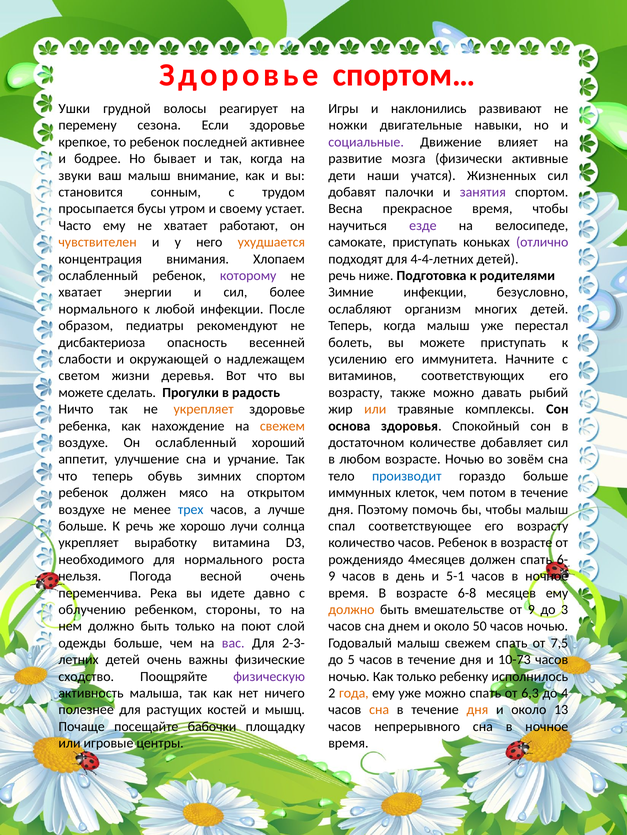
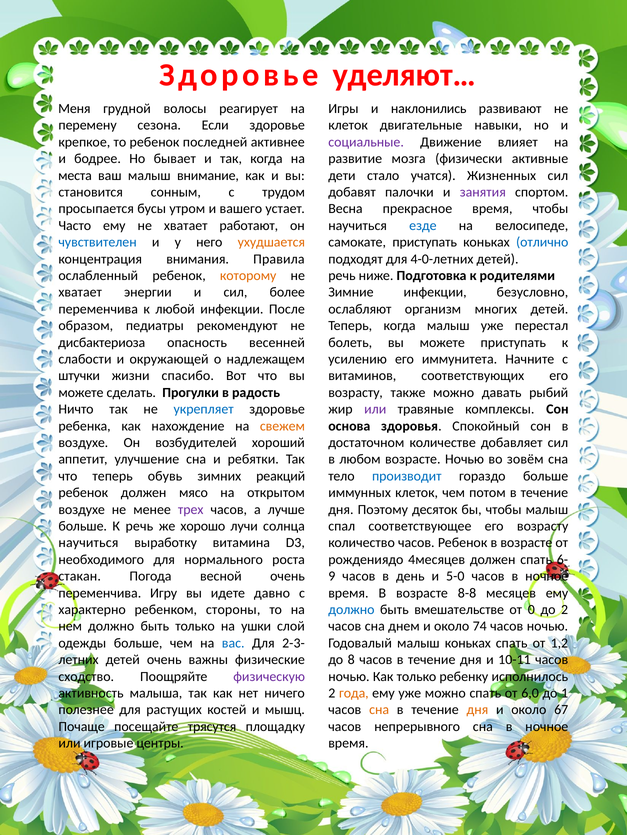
спортом…: спортом… -> уделяют… (404, 75)
Ушки: Ушки -> Меня (74, 109)
ножки: ножки -> клеток (348, 126)
звуки: звуки -> места (75, 176)
наши: наши -> стало (383, 176)
своему: своему -> вашего (241, 209)
езде colour: purple -> blue (423, 226)
чувствителен colour: orange -> blue (98, 243)
отлично colour: purple -> blue (542, 243)
Хлопаем: Хлопаем -> Правила (279, 259)
4-4-летних: 4-4-летних -> 4-0-летних (442, 259)
которому colour: purple -> orange (248, 276)
нормального: нормального -> переменчива (98, 309)
светом: светом -> штучки (79, 376)
деревья: деревья -> спасибо (188, 376)
укрепляет colour: orange -> blue (204, 410)
или colour: orange -> purple (375, 410)
Он ослабленный: ослабленный -> возбудителей (196, 443)
урчание: урчание -> ребятки (253, 460)
зимних спортом: спортом -> реакций (281, 477)
трех colour: blue -> purple (191, 510)
помочь: помочь -> десяток (435, 510)
укрепляет: укрепляет -> научиться (88, 544)
нельзя: нельзя -> стакан (80, 577)
5-1: 5-1 -> 5-0 (455, 577)
Река: Река -> Игру (164, 594)
6-8: 6-8 -> 8-8 (467, 594)
облучению: облучению -> характерно (92, 610)
должно colour: orange -> blue (351, 610)
от 9: 9 -> 0 (531, 610)
до 3: 3 -> 2 (565, 610)
поют: поют -> ушки (256, 627)
50: 50 -> 74 (480, 627)
вас colour: purple -> blue (233, 644)
малыш свежем: свежем -> коньках (468, 644)
7,5: 7,5 -> 1,2 (559, 644)
5: 5 -> 8 (351, 661)
10-73: 10-73 -> 10-11 (514, 661)
6,3: 6,3 -> 6,0 (530, 694)
4: 4 -> 1 (565, 694)
13: 13 -> 67 (561, 711)
бабочки: бабочки -> трясутся (212, 727)
